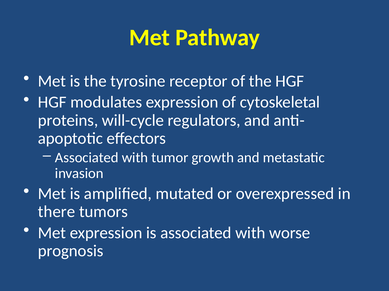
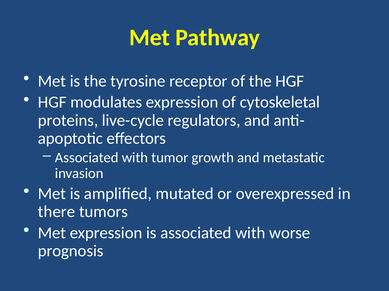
will-cycle: will-cycle -> live-cycle (133, 121)
